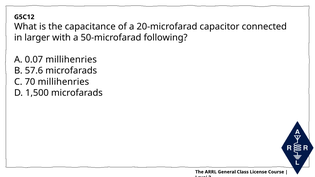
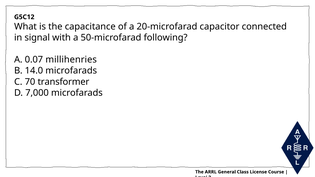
larger: larger -> signal (37, 38)
57.6: 57.6 -> 14.0 (34, 71)
70 millihenries: millihenries -> transformer (63, 82)
1,500: 1,500 -> 7,000 (37, 93)
